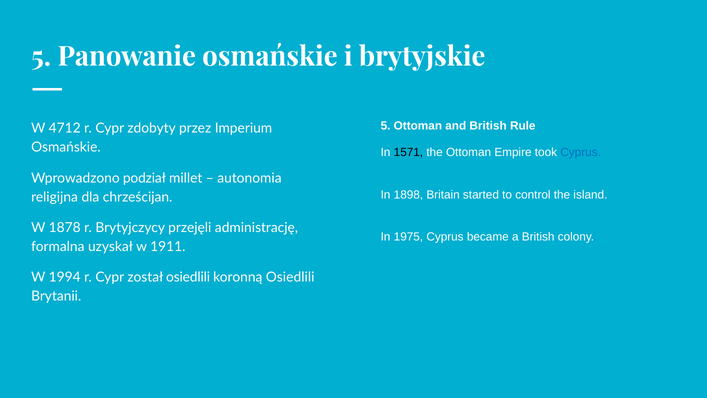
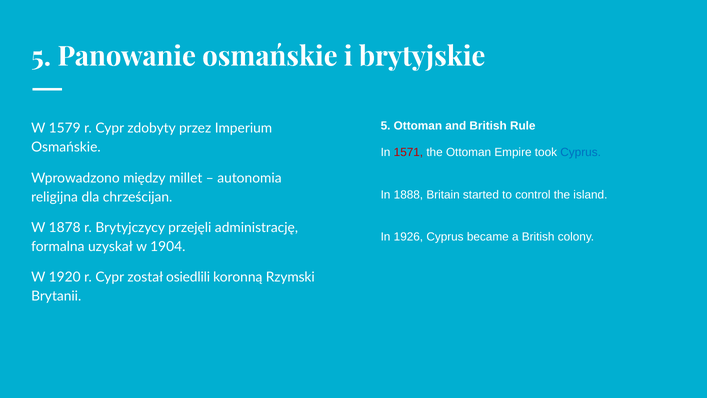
4712: 4712 -> 1579 (65, 128)
1571 colour: black -> red (408, 152)
podział: podział -> między (144, 178)
1898: 1898 -> 1888 (408, 195)
1975: 1975 -> 1926 (408, 237)
1911: 1911 -> 1904 (168, 247)
1994: 1994 -> 1920 (65, 277)
koronną Osiedlili: Osiedlili -> Rzymski (290, 277)
